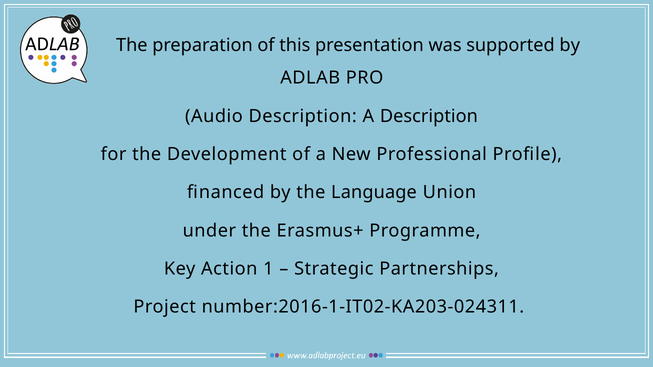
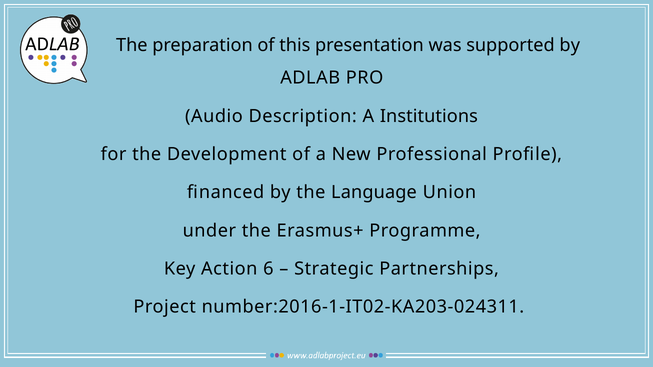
A Description: Description -> Institutions (429, 116)
1: 1 -> 6 (268, 269)
